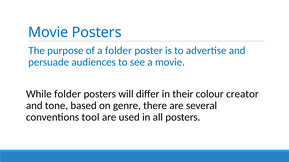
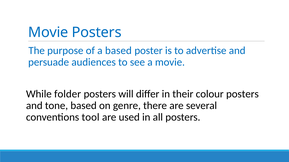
a folder: folder -> based (118, 51)
colour creator: creator -> posters (242, 94)
